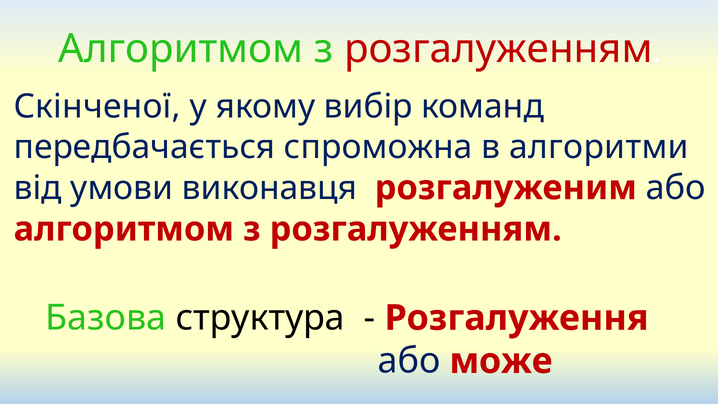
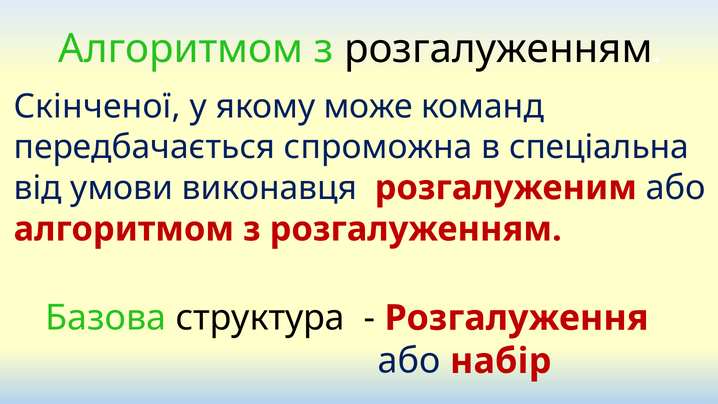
розгалуженням colour: red -> black (498, 49)
вибір: вибір -> може (368, 106)
алгоритми: алгоритми -> спеціальна (599, 147)
може: може -> набір (501, 361)
